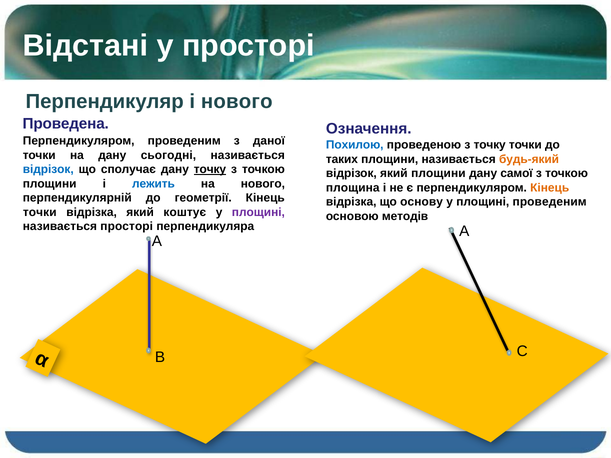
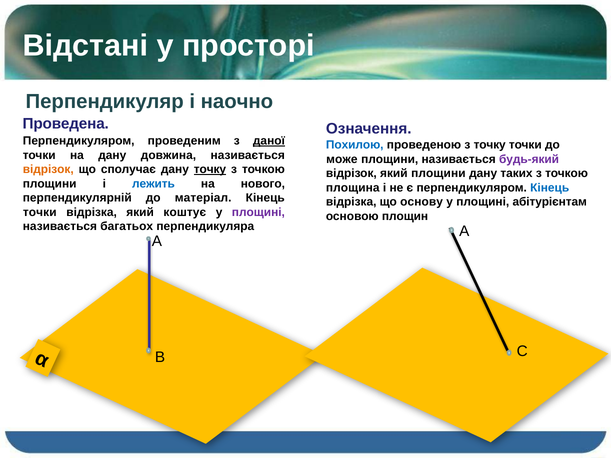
і нового: нового -> наочно (237, 101)
даної underline: none -> present (269, 141)
сьогодні: сьогодні -> довжина (168, 155)
таких: таких -> може (342, 159)
будь-який colour: orange -> purple (529, 159)
відрізок colour: blue -> orange (48, 170)
самої: самої -> таких (517, 173)
Кінець colour: orange -> blue (550, 188)
геометрії: геометрії -> матеріал (203, 198)
площині проведеним: проведеним -> абітурієнтам (550, 202)
методів: методів -> площин (405, 216)
називається просторі: просторі -> багатьох (127, 227)
